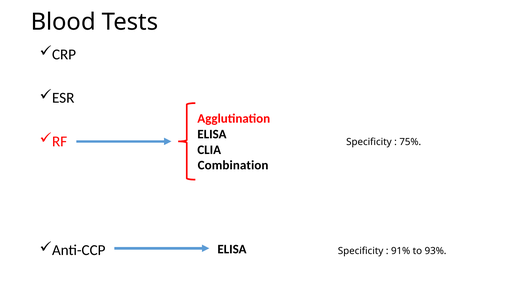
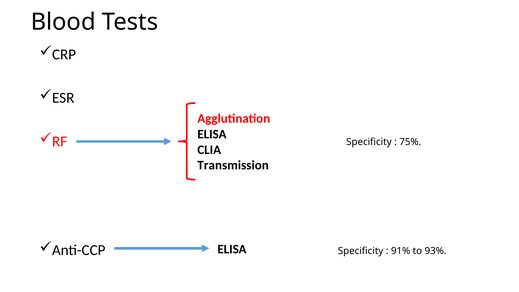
Combination: Combination -> Transmission (233, 165)
